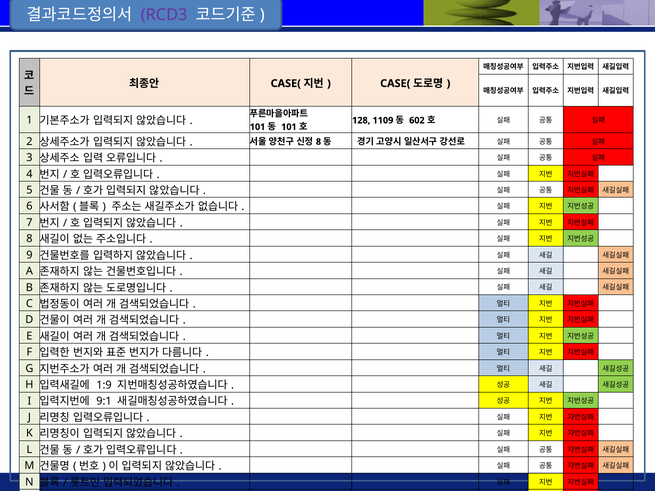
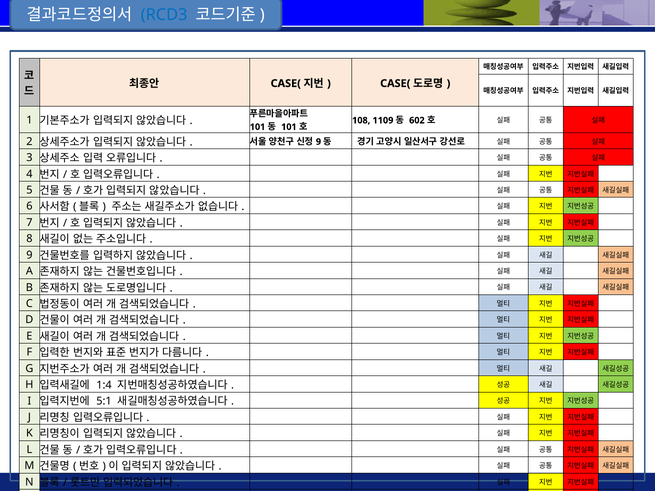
RCD3 colour: purple -> blue (164, 15)
128: 128 -> 108 (361, 120)
8: 8 -> 9 (318, 142)
1:9: 1:9 -> 1:4 (104, 385)
9:1: 9:1 -> 5:1 (104, 402)
